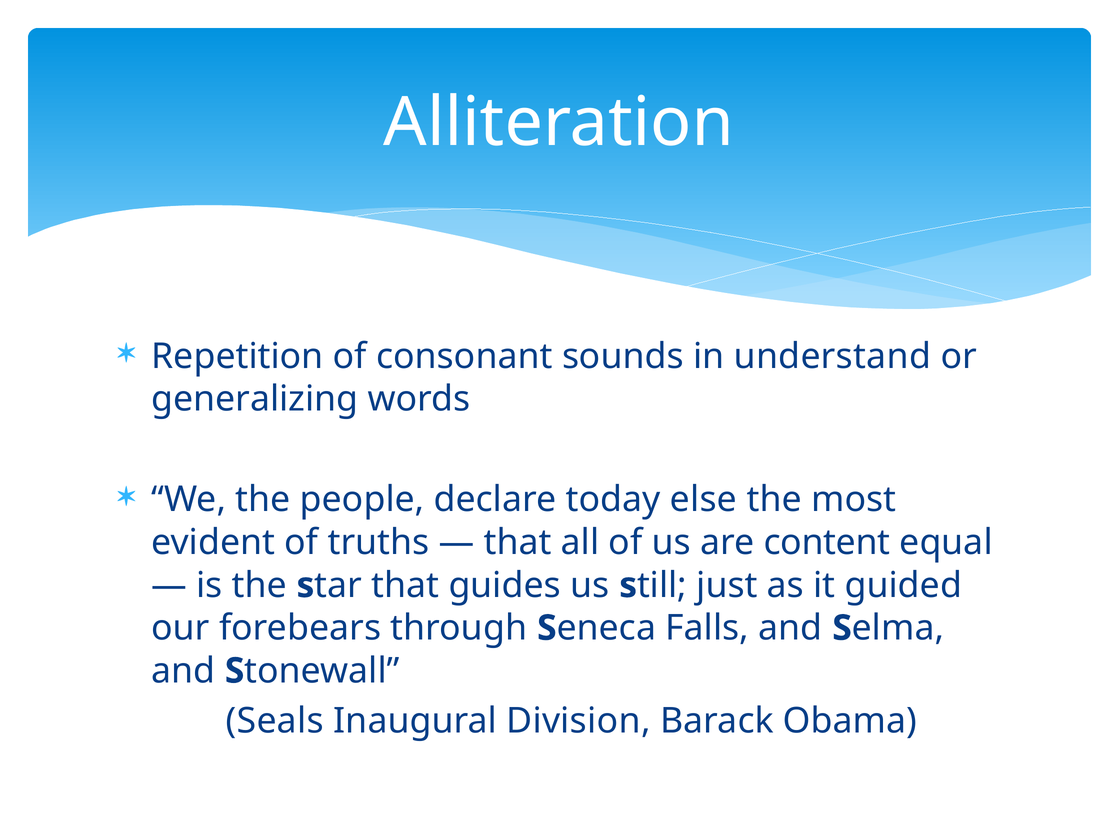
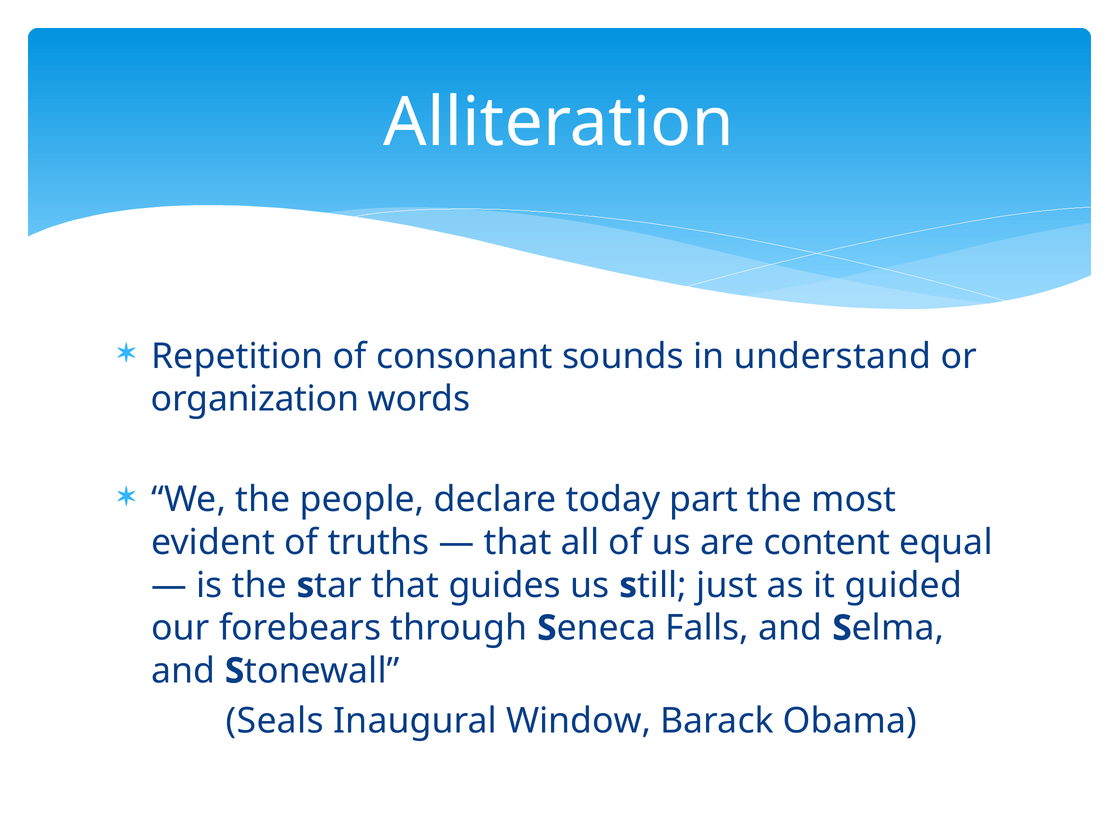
generalizing: generalizing -> organization (255, 399)
else: else -> part (704, 500)
Division: Division -> Window (579, 722)
